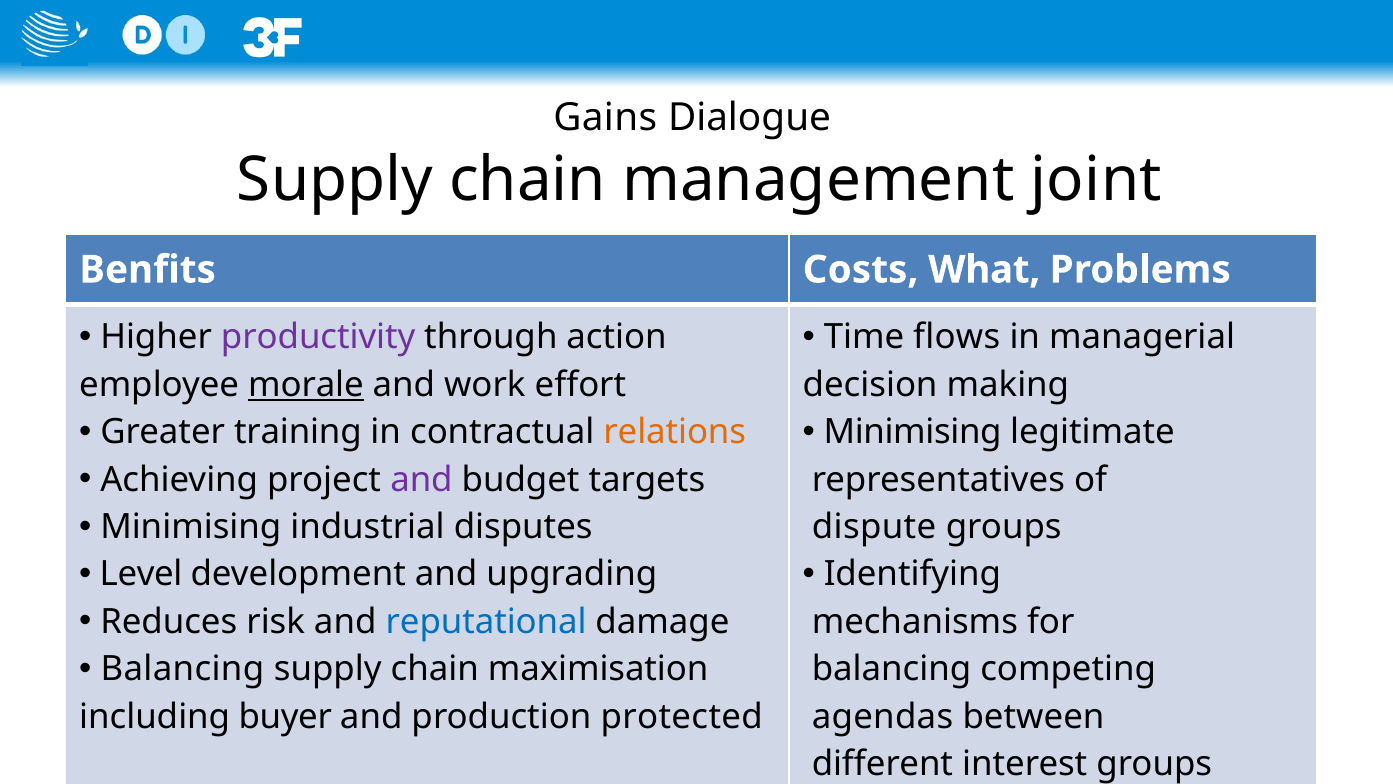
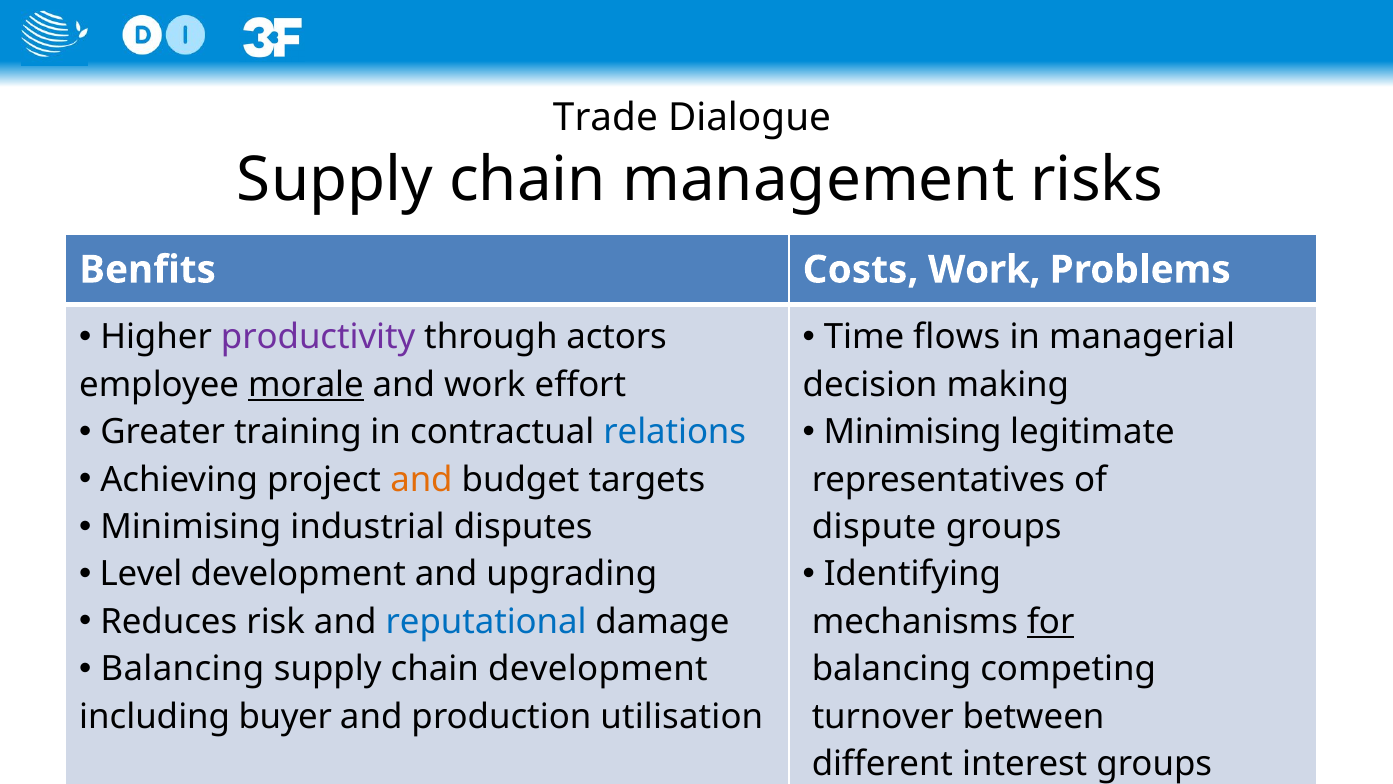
Gains: Gains -> Trade (605, 118)
joint: joint -> risks (1097, 180)
Costs What: What -> Work (984, 270)
action: action -> actors (617, 337)
relations colour: orange -> blue (675, 432)
and colour: purple -> orange (421, 479)
for underline: none -> present (1051, 622)
chain maximisation: maximisation -> development (598, 669)
protected: protected -> utilisation (682, 716)
agendas: agendas -> turnover (883, 716)
